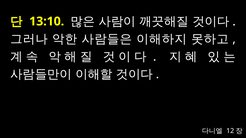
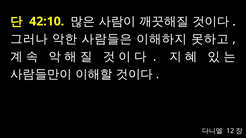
13:10: 13:10 -> 42:10 (47, 21)
